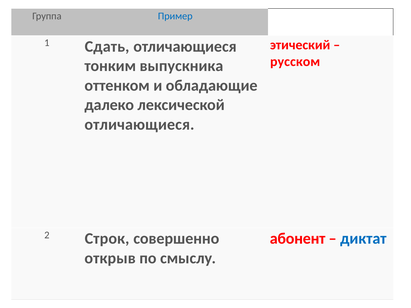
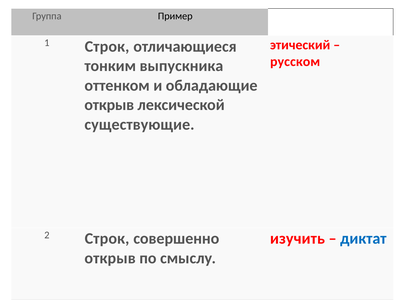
Пример colour: blue -> black (175, 16)
1 Сдать: Сдать -> Строк (107, 47)
далеко: далеко -> открыв (109, 105)
отличающиеся: отличающиеся -> существующие (139, 125)
абонент: абонент -> изучить (297, 239)
